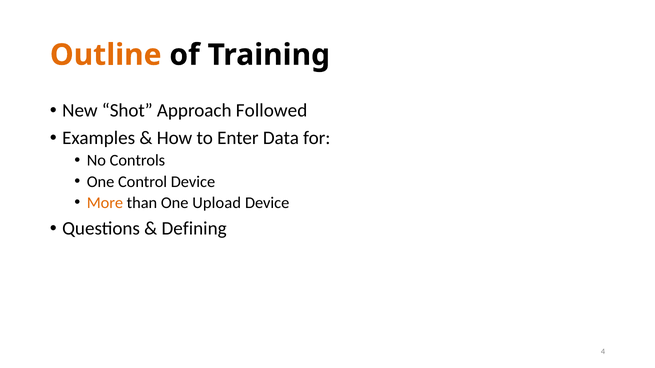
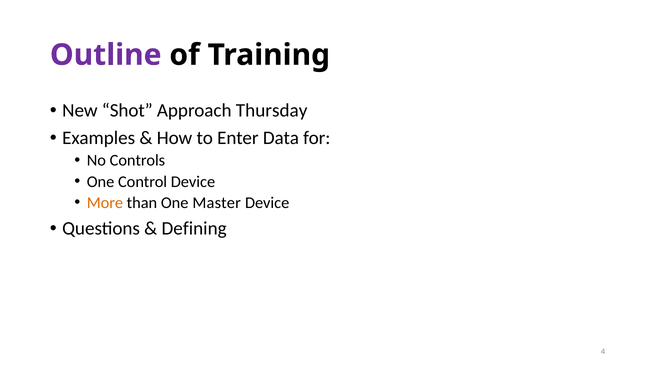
Outline colour: orange -> purple (106, 55)
Followed: Followed -> Thursday (272, 111)
Upload: Upload -> Master (217, 203)
